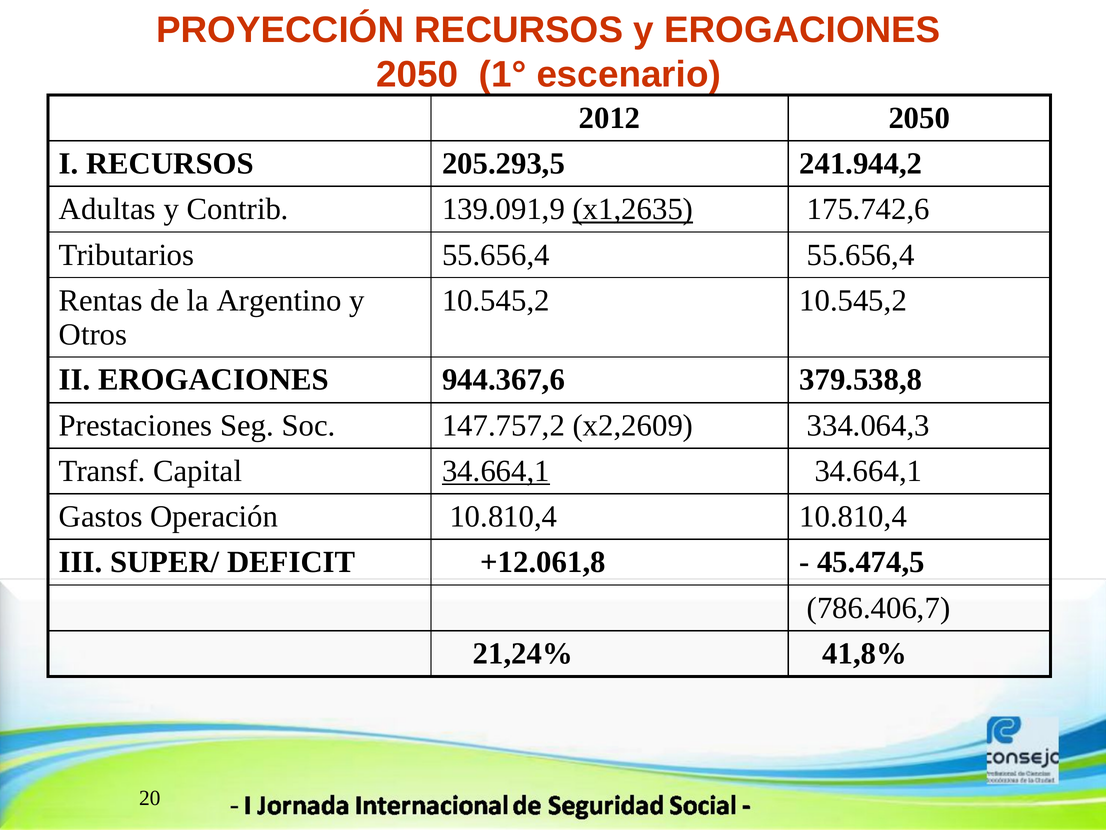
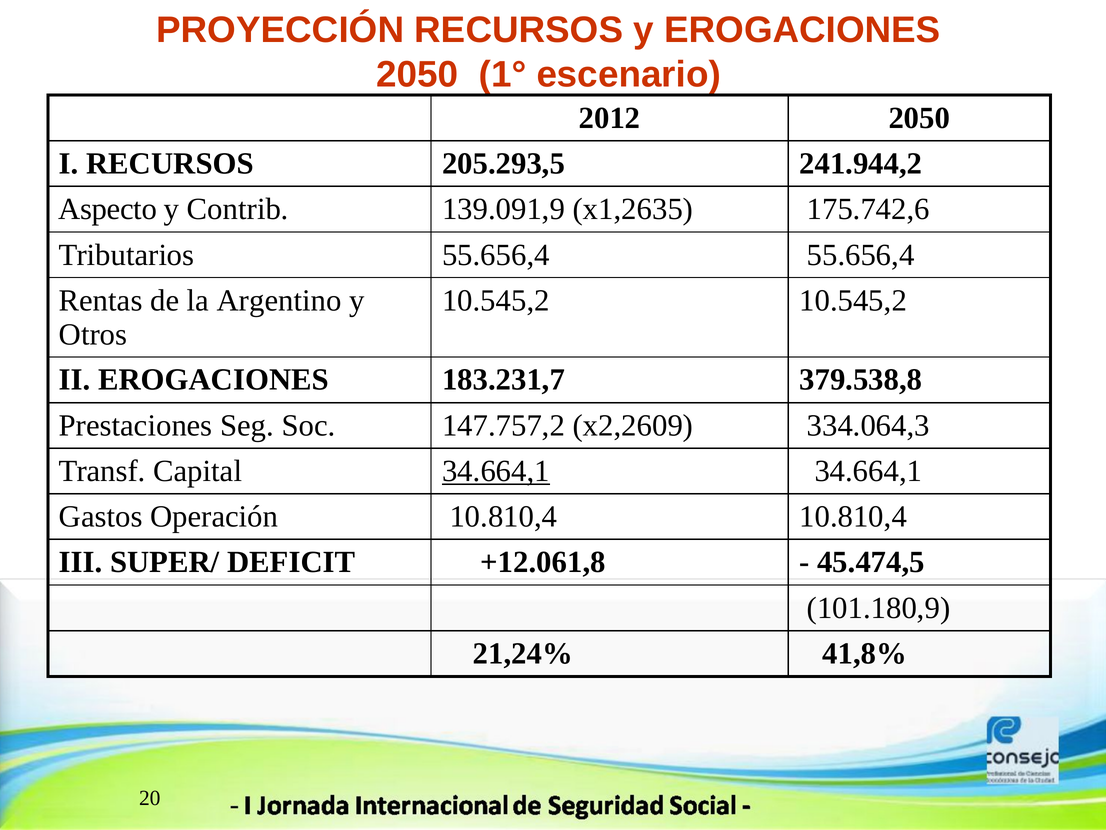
Adultas: Adultas -> Aspecto (108, 209)
x1,2635 underline: present -> none (633, 209)
944.367,6: 944.367,6 -> 183.231,7 (504, 380)
786.406,7: 786.406,7 -> 101.180,9 (879, 608)
